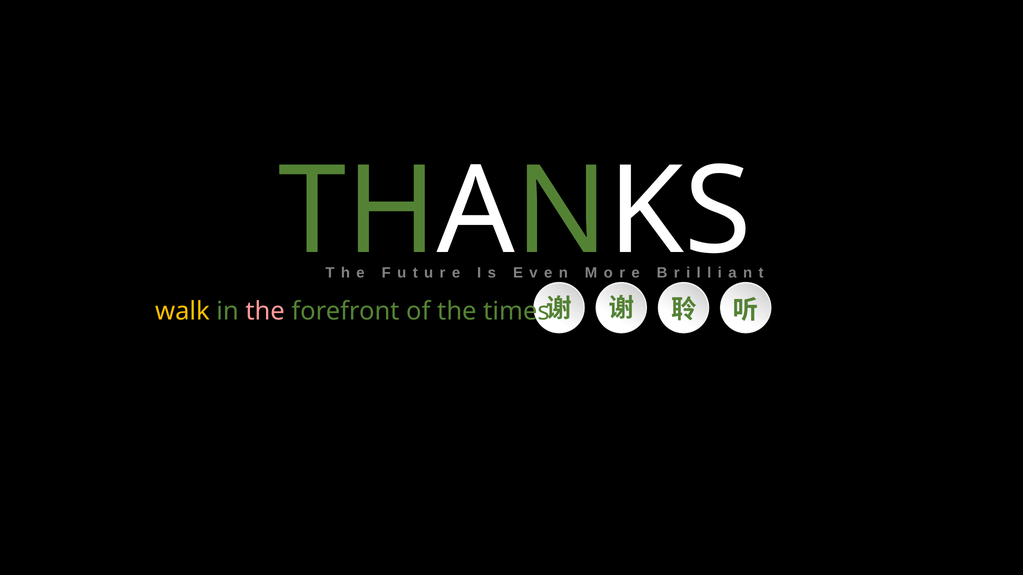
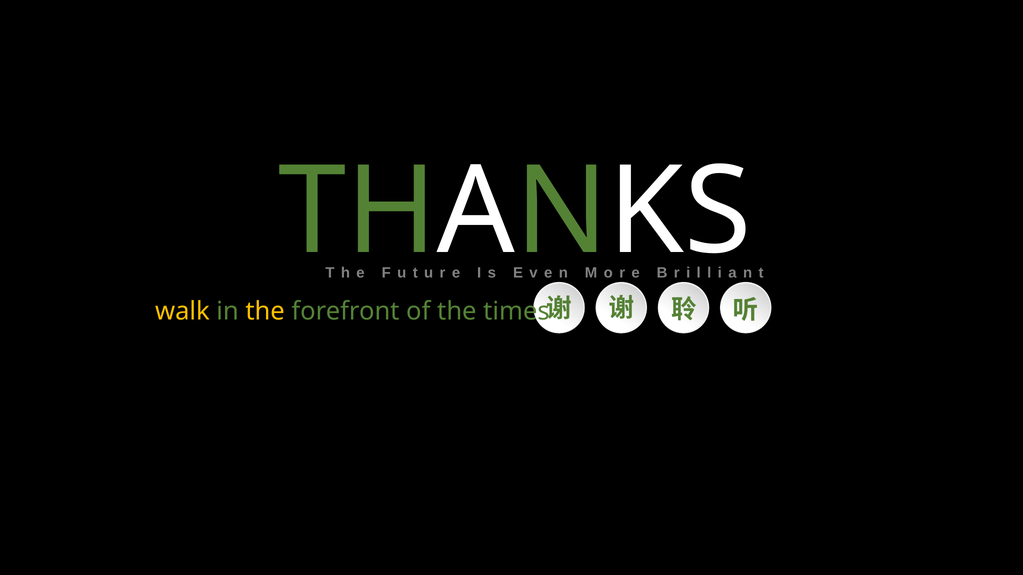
the colour: pink -> yellow (265, 312)
